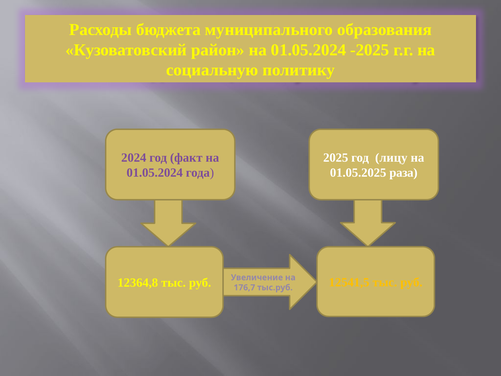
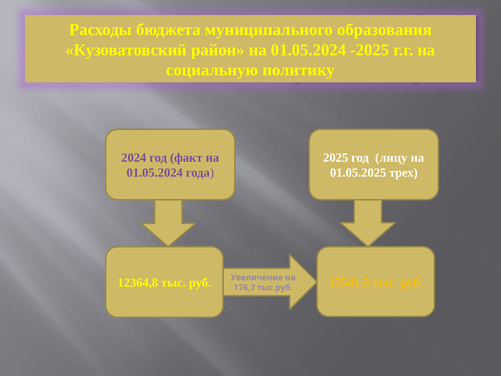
раза: раза -> трех (403, 173)
